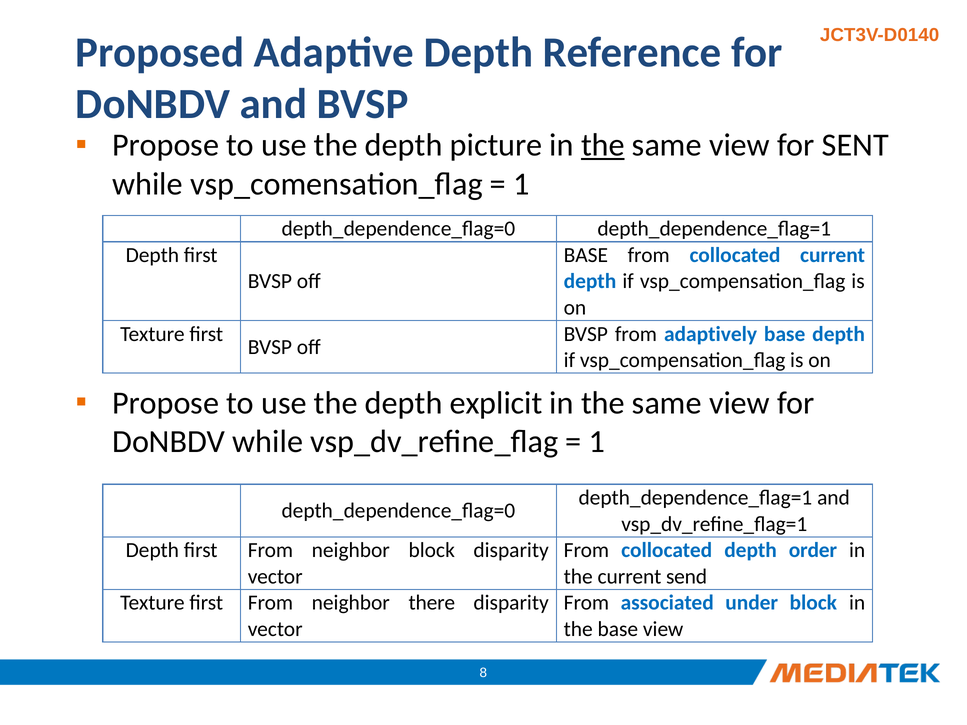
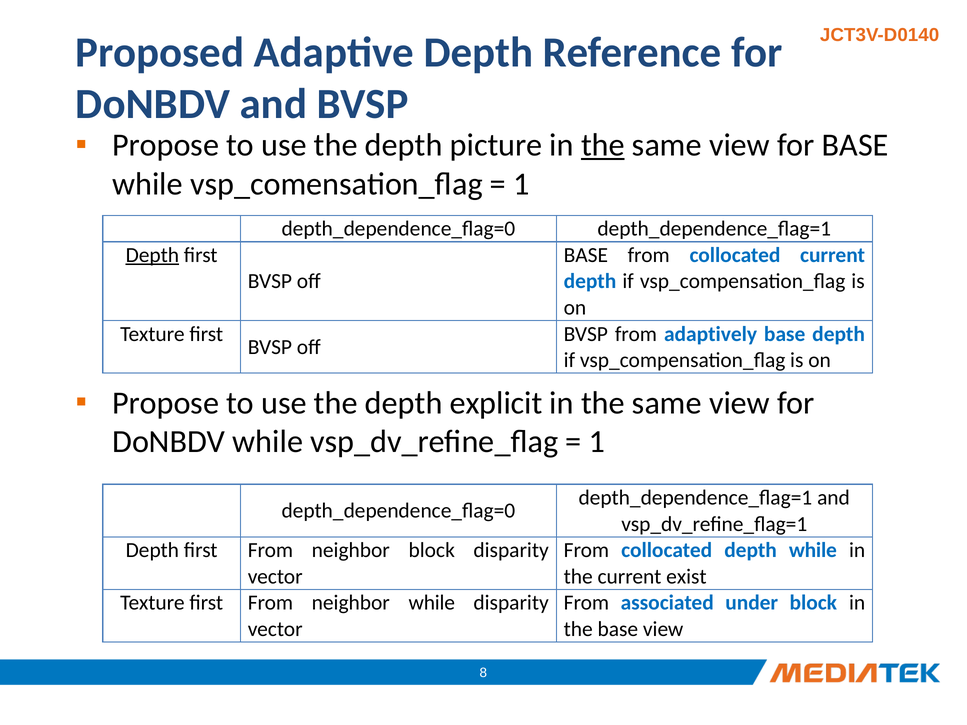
for SENT: SENT -> BASE (855, 145)
Depth underline: none -> present (152, 255)
depth order: order -> while (813, 550)
send: send -> exist (686, 577)
neighbor there: there -> while (432, 603)
